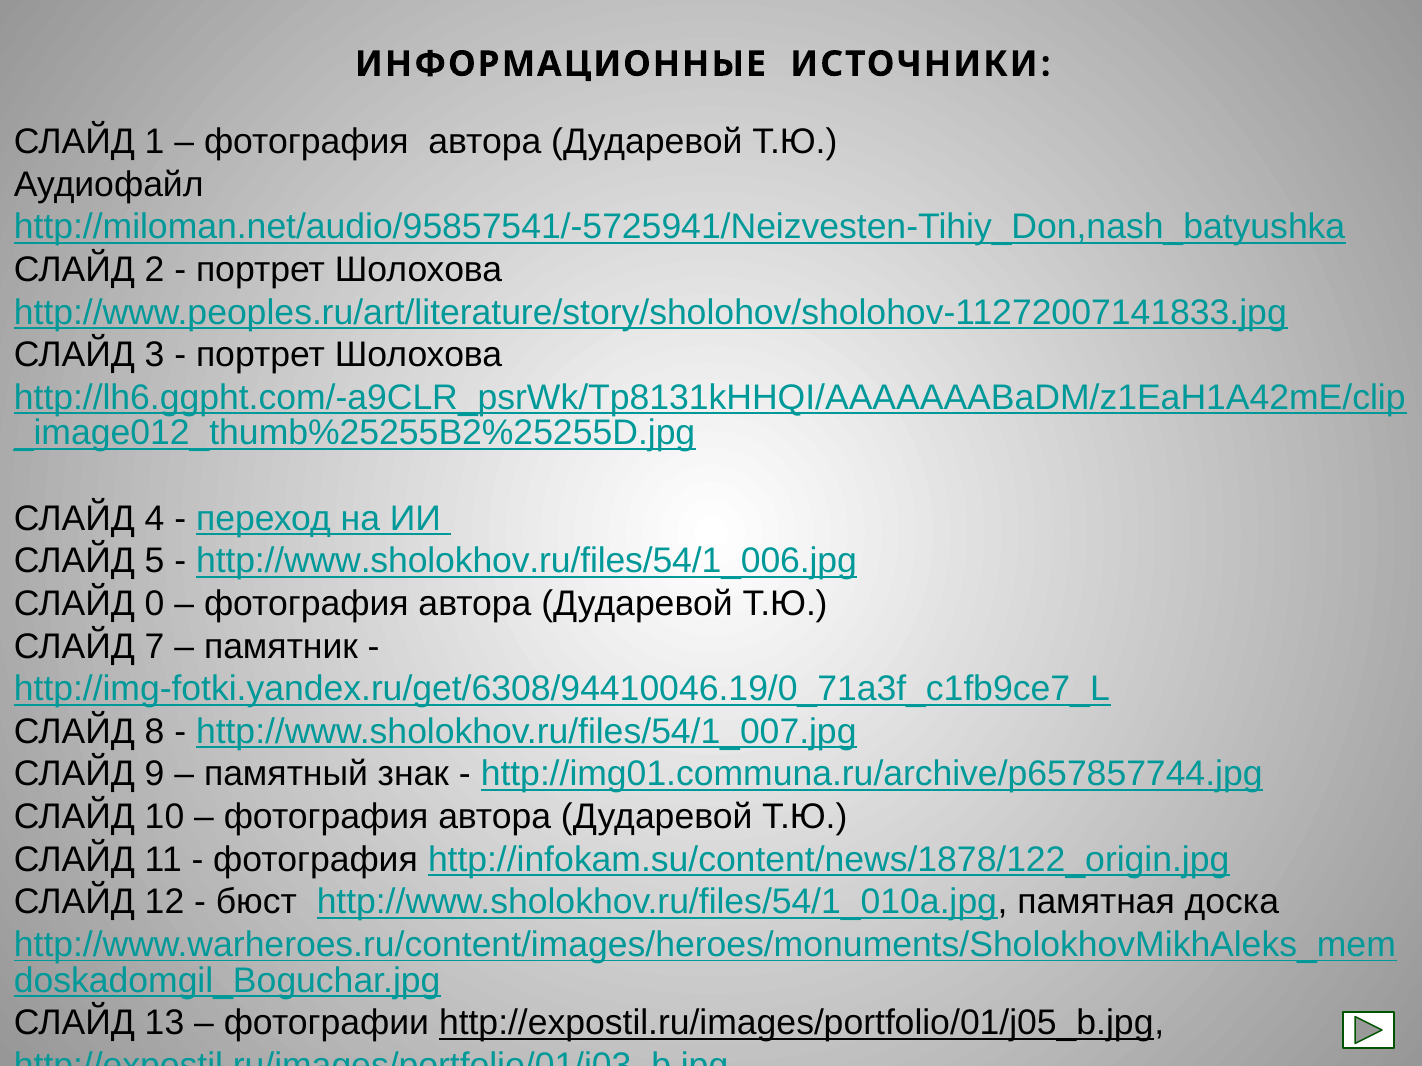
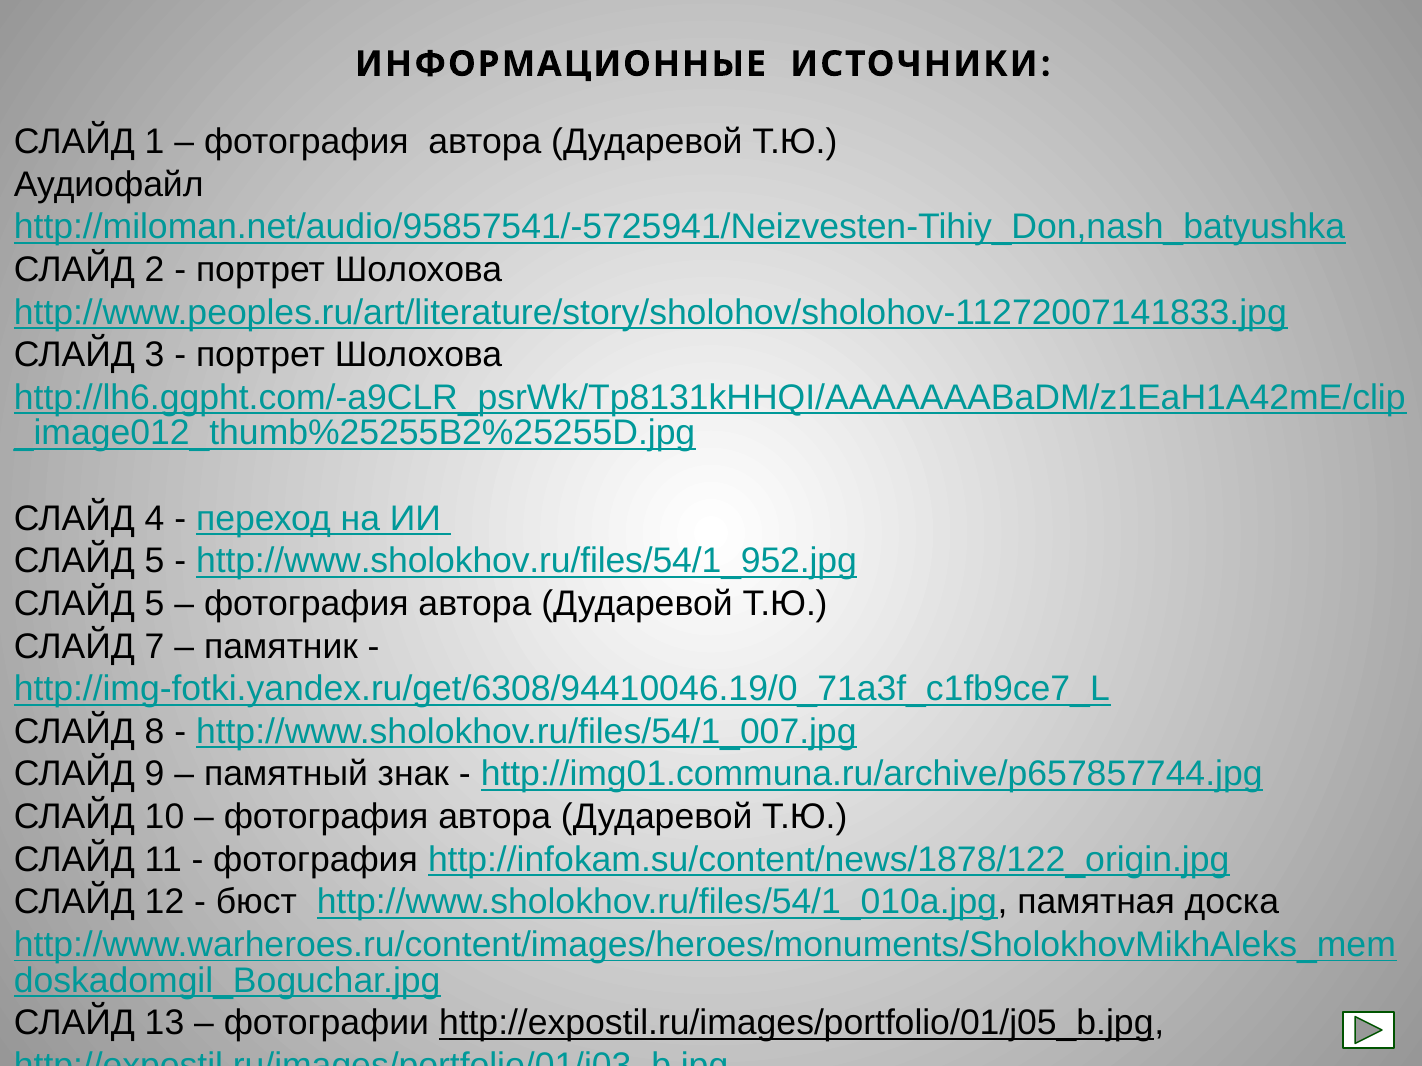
http://www.sholokhov.ru/files/54/1_006.jpg: http://www.sholokhov.ru/files/54/1_006.jpg -> http://www.sholokhov.ru/files/54/1_952.jpg (526, 561)
0: 0 -> 5 (155, 604)
